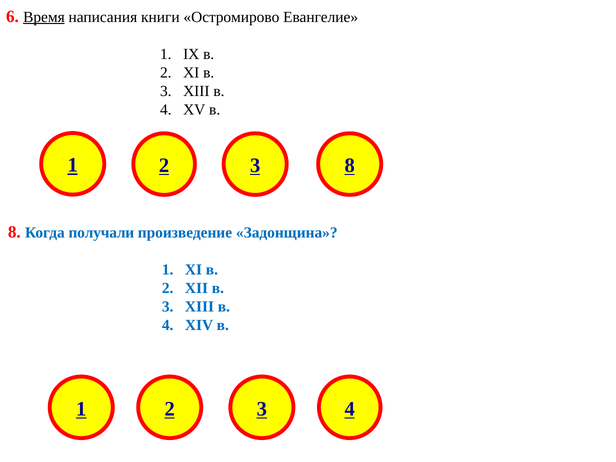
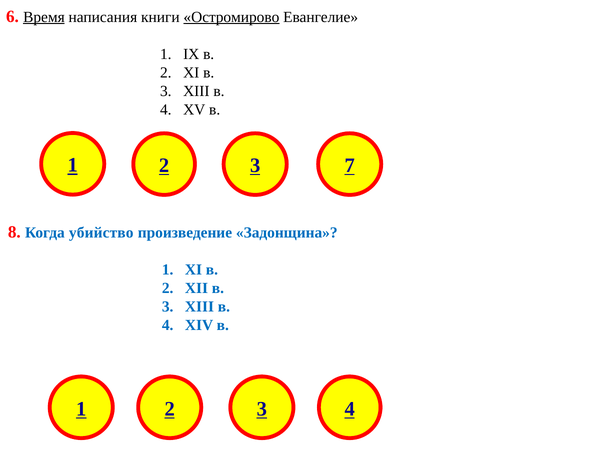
Остромирово underline: none -> present (231, 17)
2 8: 8 -> 7 (350, 166)
получали: получали -> убийство (101, 233)
